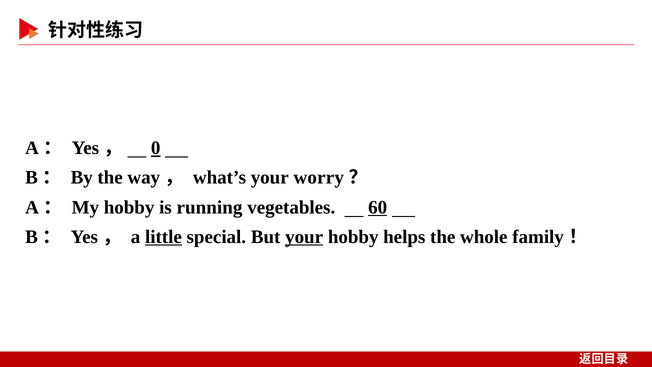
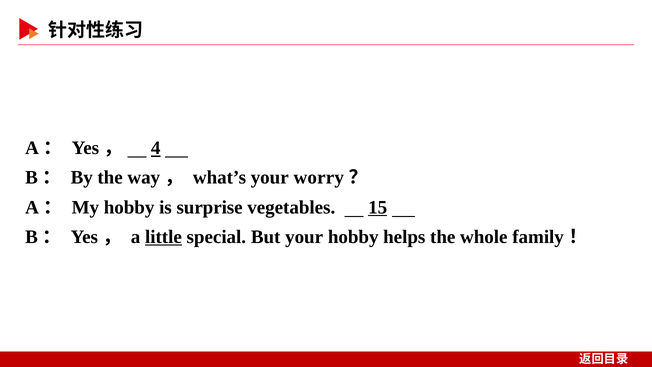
0: 0 -> 4 (156, 148)
running: running -> surprise (210, 207)
60: 60 -> 15 (378, 207)
your underline: present -> none (304, 237)
